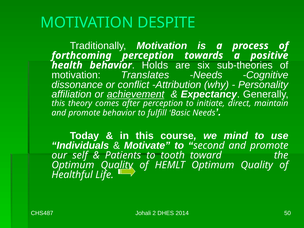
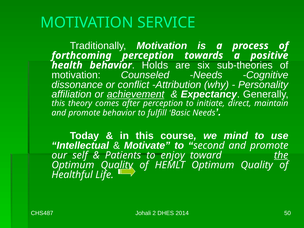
DESPITE: DESPITE -> SERVICE (166, 23)
Translates: Translates -> Counseled (145, 75)
Individuals: Individuals -> Intellectual (80, 145)
tooth: tooth -> enjoy (173, 155)
the underline: none -> present (281, 155)
